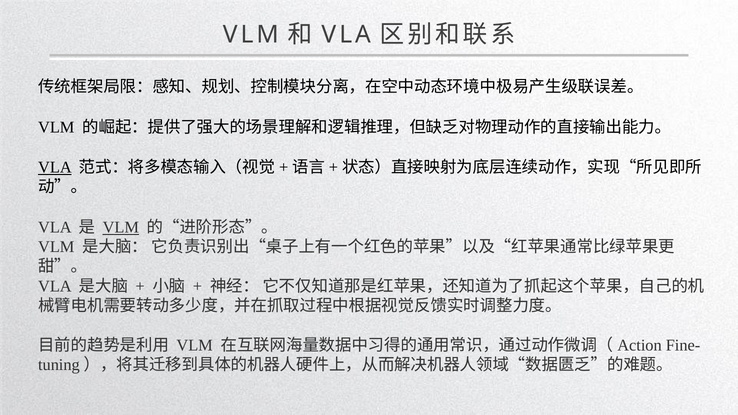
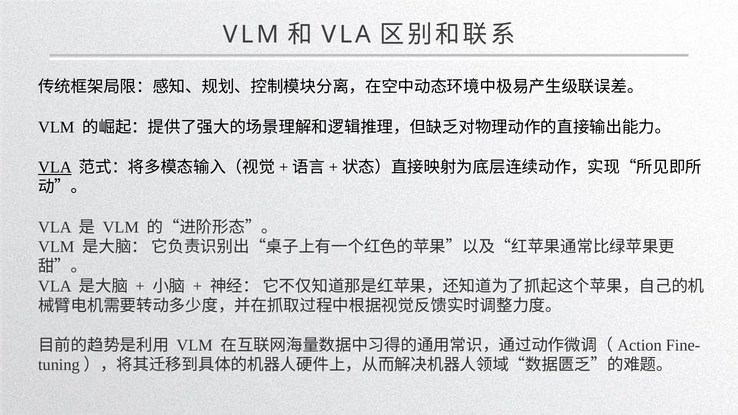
VLM underline: present -> none (121, 227)
